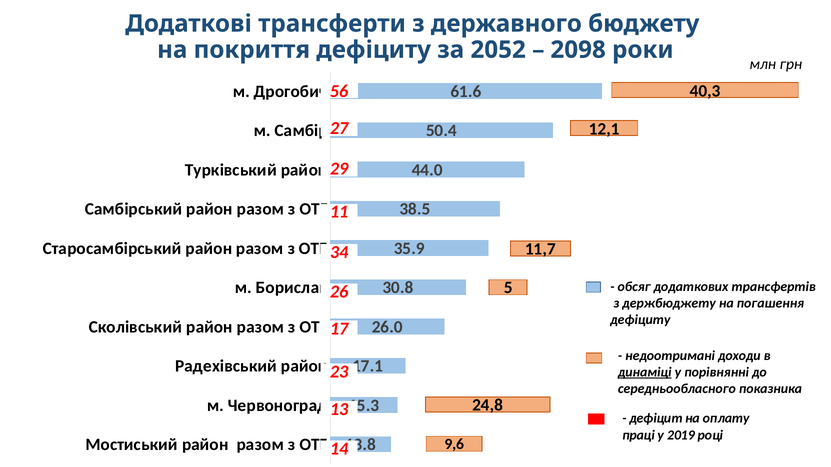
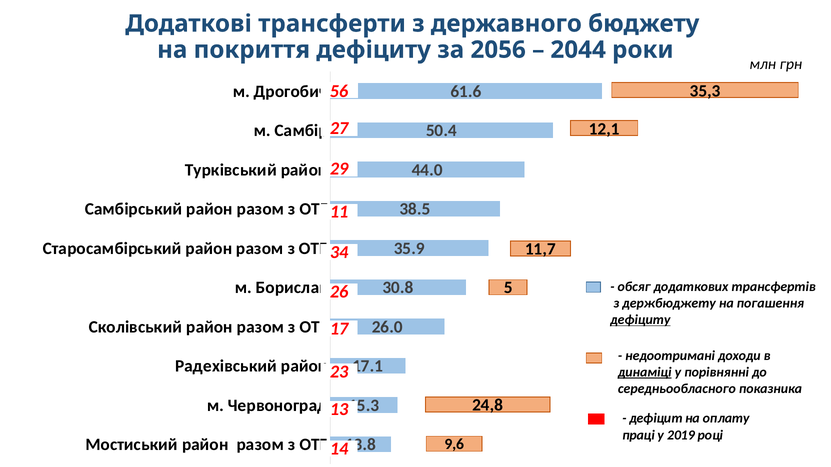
2052: 2052 -> 2056 (498, 50)
2098: 2098 -> 2044 (578, 50)
40,3: 40,3 -> 35,3 (705, 91)
дефіциту underline: none -> present (640, 320)
